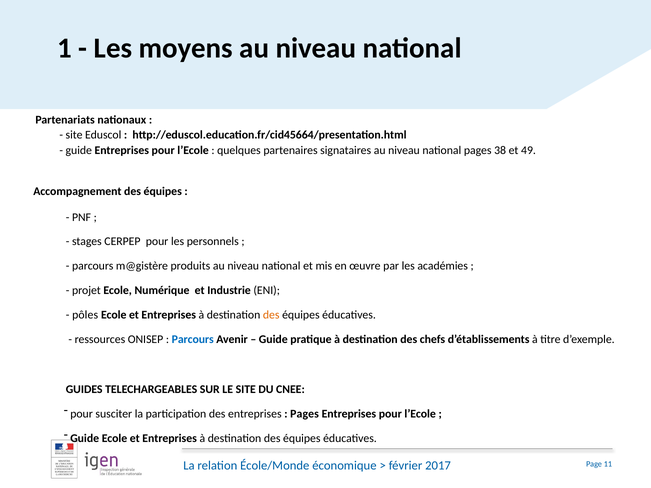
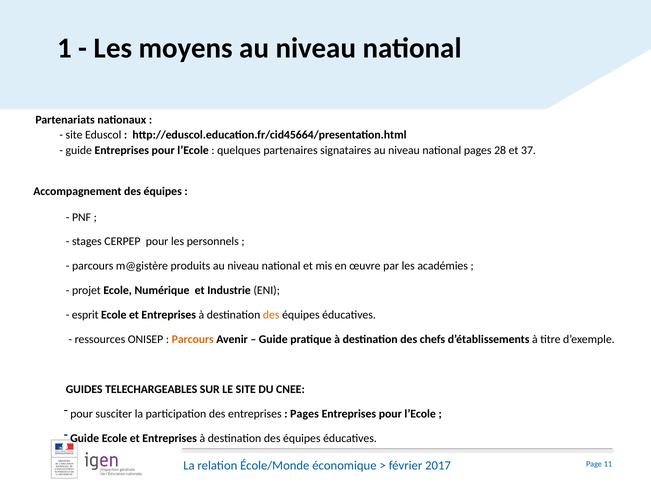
38: 38 -> 28 (500, 150)
49: 49 -> 37 (528, 150)
pôles: pôles -> esprit (85, 315)
Parcours colour: blue -> orange (193, 339)
